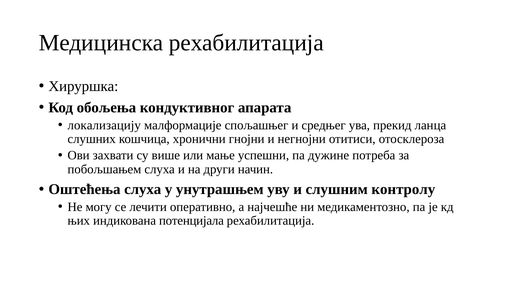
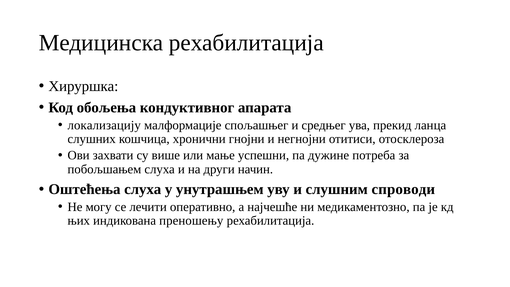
контролу: контролу -> спроводи (403, 189)
потенцијала: потенцијала -> преношењу (191, 221)
